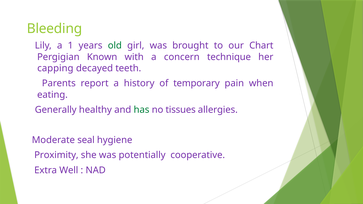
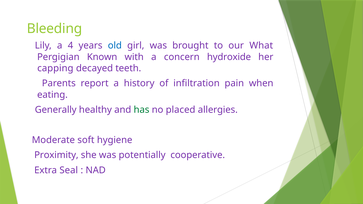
1: 1 -> 4 (70, 46)
old colour: green -> blue (115, 46)
Chart: Chart -> What (261, 46)
technique: technique -> hydroxide (229, 57)
temporary: temporary -> infiltration (197, 83)
tissues: tissues -> placed (181, 110)
seal: seal -> soft (86, 140)
Well: Well -> Seal (69, 170)
